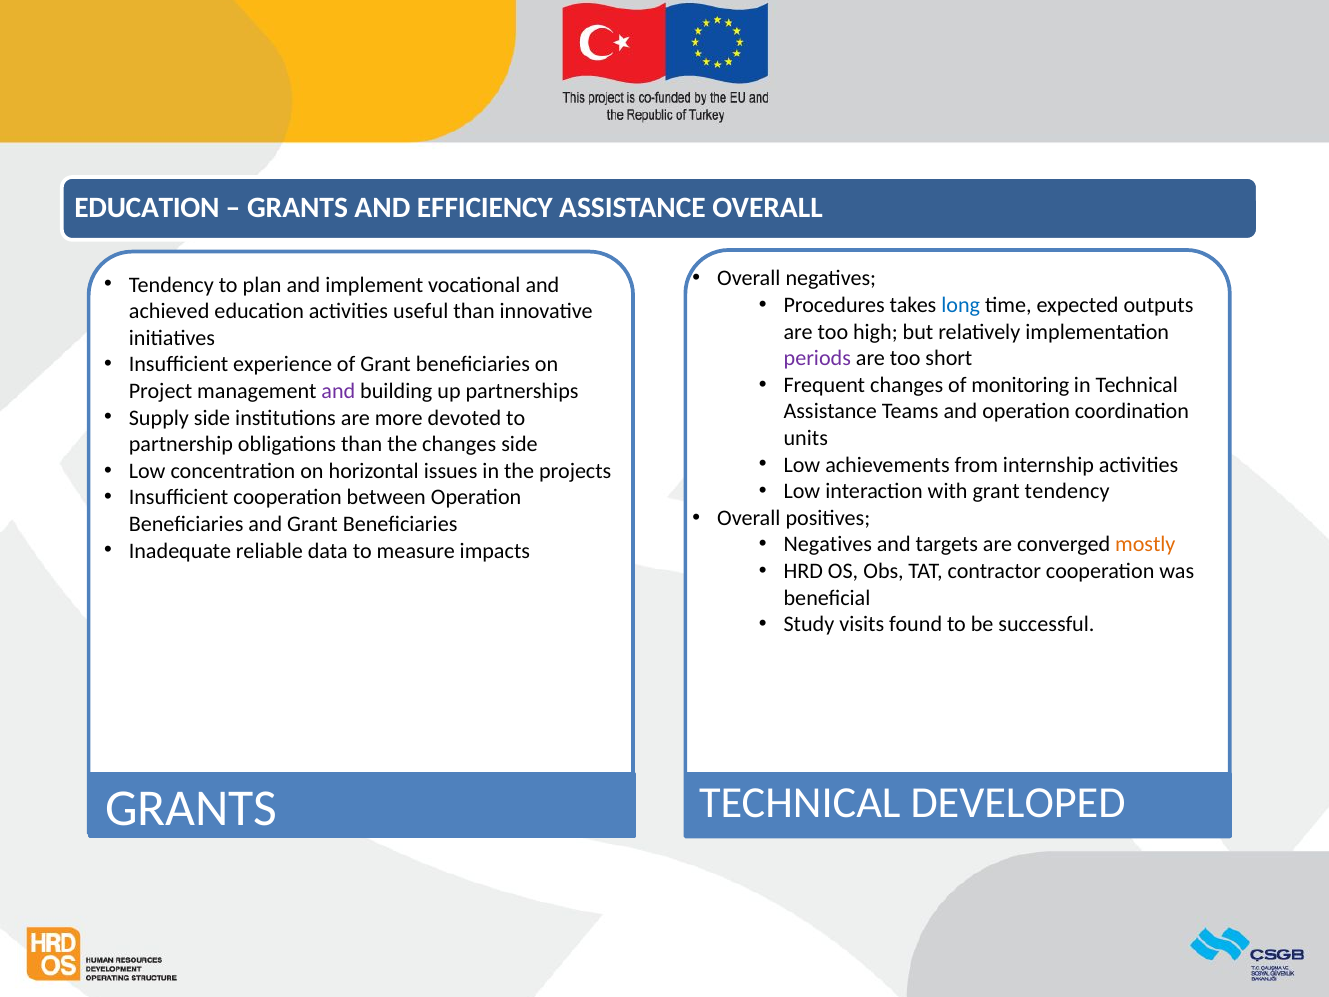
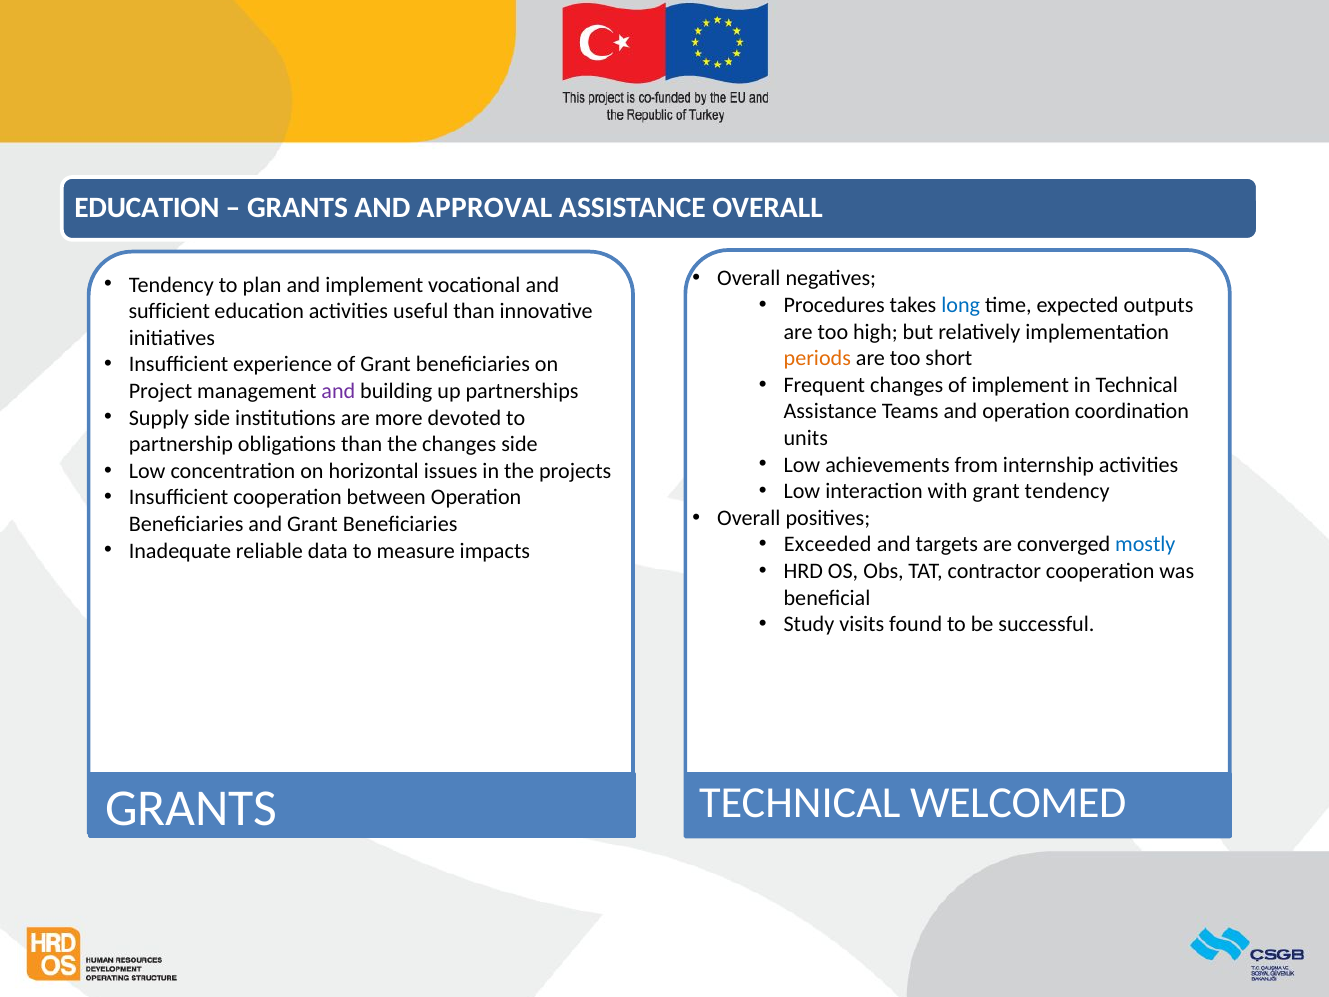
EFFICIENCY: EFFICIENCY -> APPROVAL (485, 208)
achieved: achieved -> sufficient (169, 311)
periods colour: purple -> orange (817, 358)
of monitoring: monitoring -> implement (1020, 385)
Negatives: Negatives -> Exceeded (828, 544)
mostly colour: orange -> blue (1145, 544)
DEVELOPED: DEVELOPED -> WELCOMED (1018, 802)
